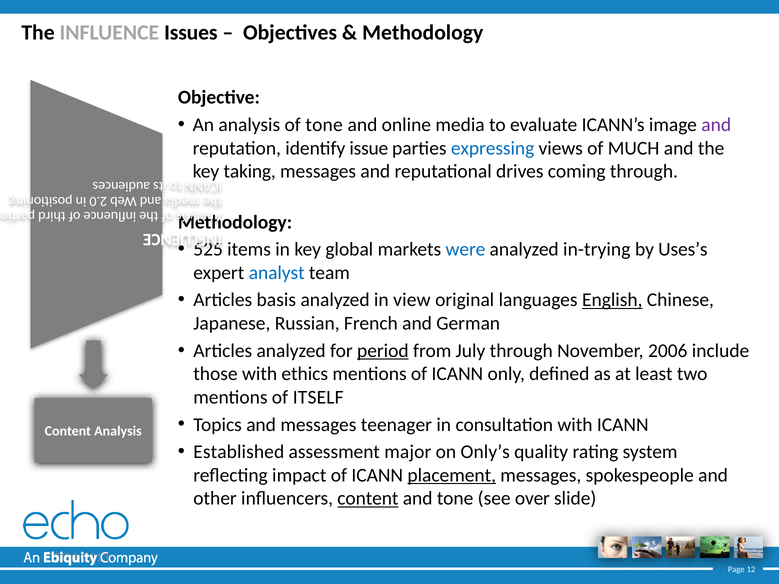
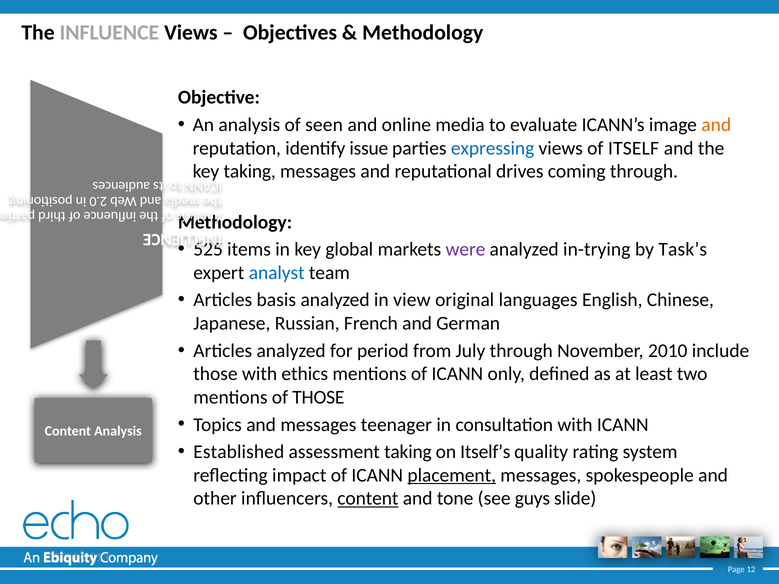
INFLUENCE Issues: Issues -> Views (191, 32)
of tone: tone -> seen (324, 125)
and colour: purple -> orange (716, 125)
MUCH: MUCH -> ITSELF (634, 148)
were colour: blue -> purple (465, 250)
Uses’s: Uses’s -> Task’s (683, 250)
English underline: present -> none (612, 300)
period underline: present -> none (383, 351)
2006: 2006 -> 2010 (668, 351)
of ITSELF: ITSELF -> THOSE (318, 398)
assessment major: major -> taking (408, 452)
Only’s: Only’s -> Itself’s (485, 452)
over: over -> guys (532, 499)
